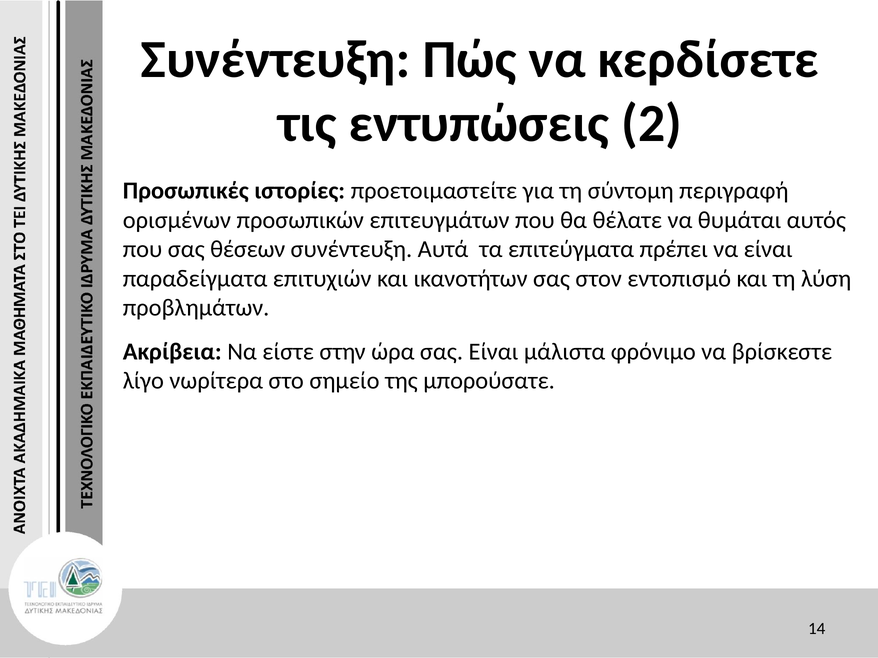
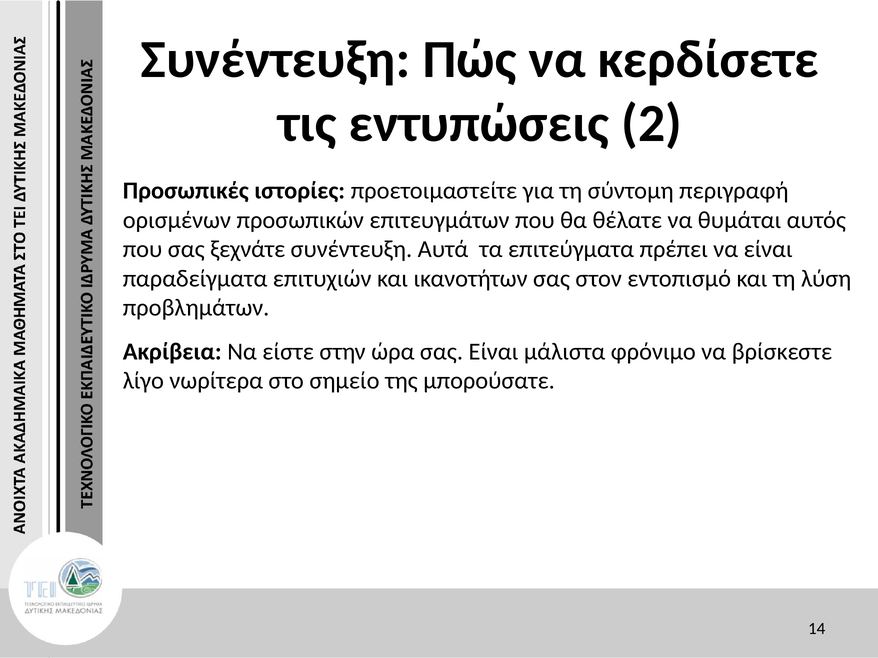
θέσεων: θέσεων -> ξεχνάτε (248, 250)
